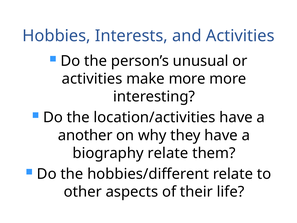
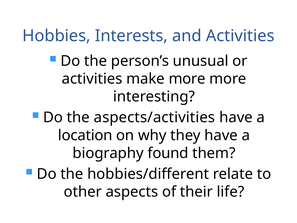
location/activities: location/activities -> aspects/activities (154, 117)
another: another -> location (85, 135)
biography relate: relate -> found (168, 153)
